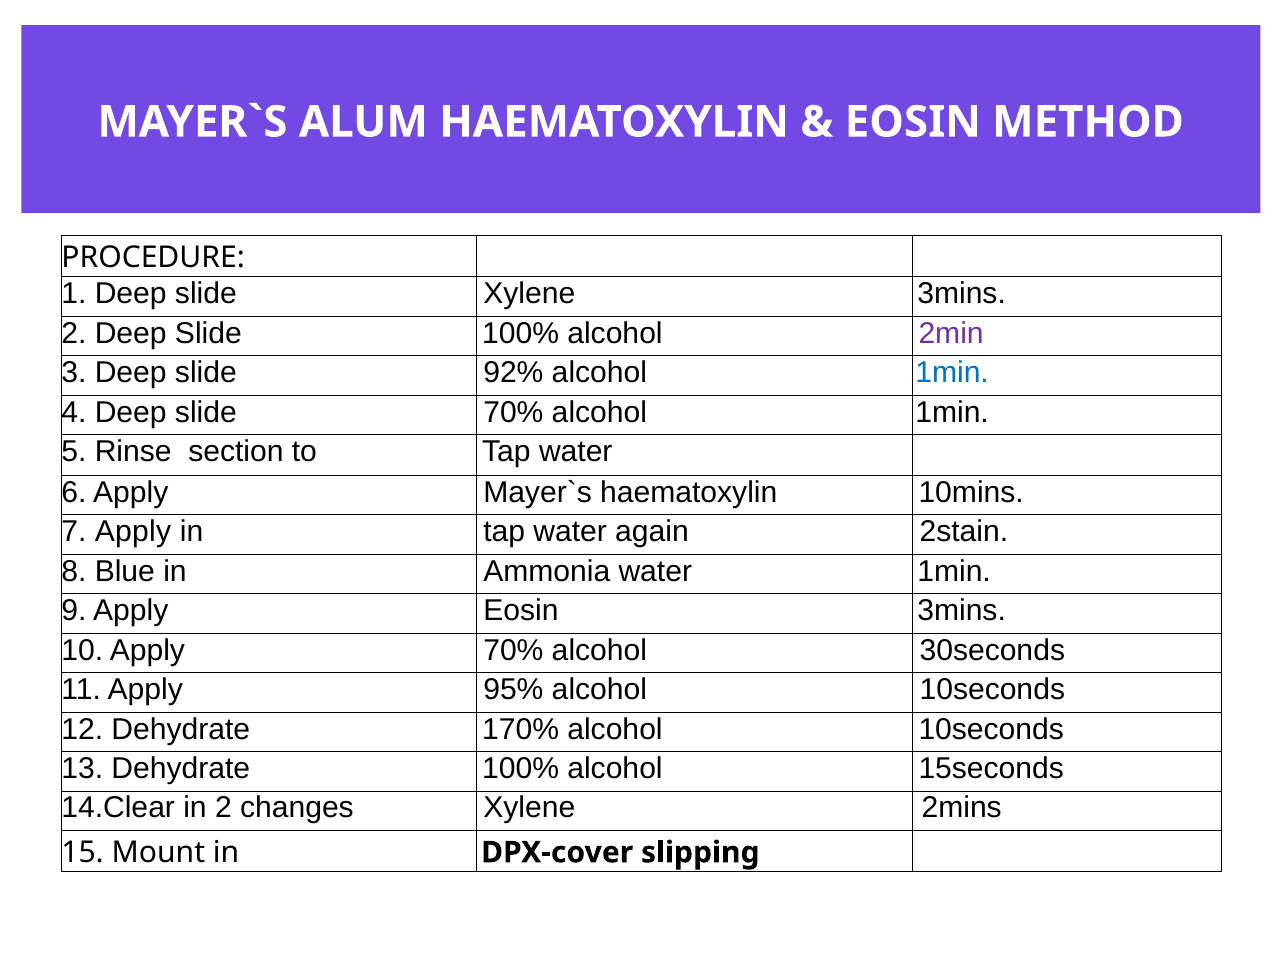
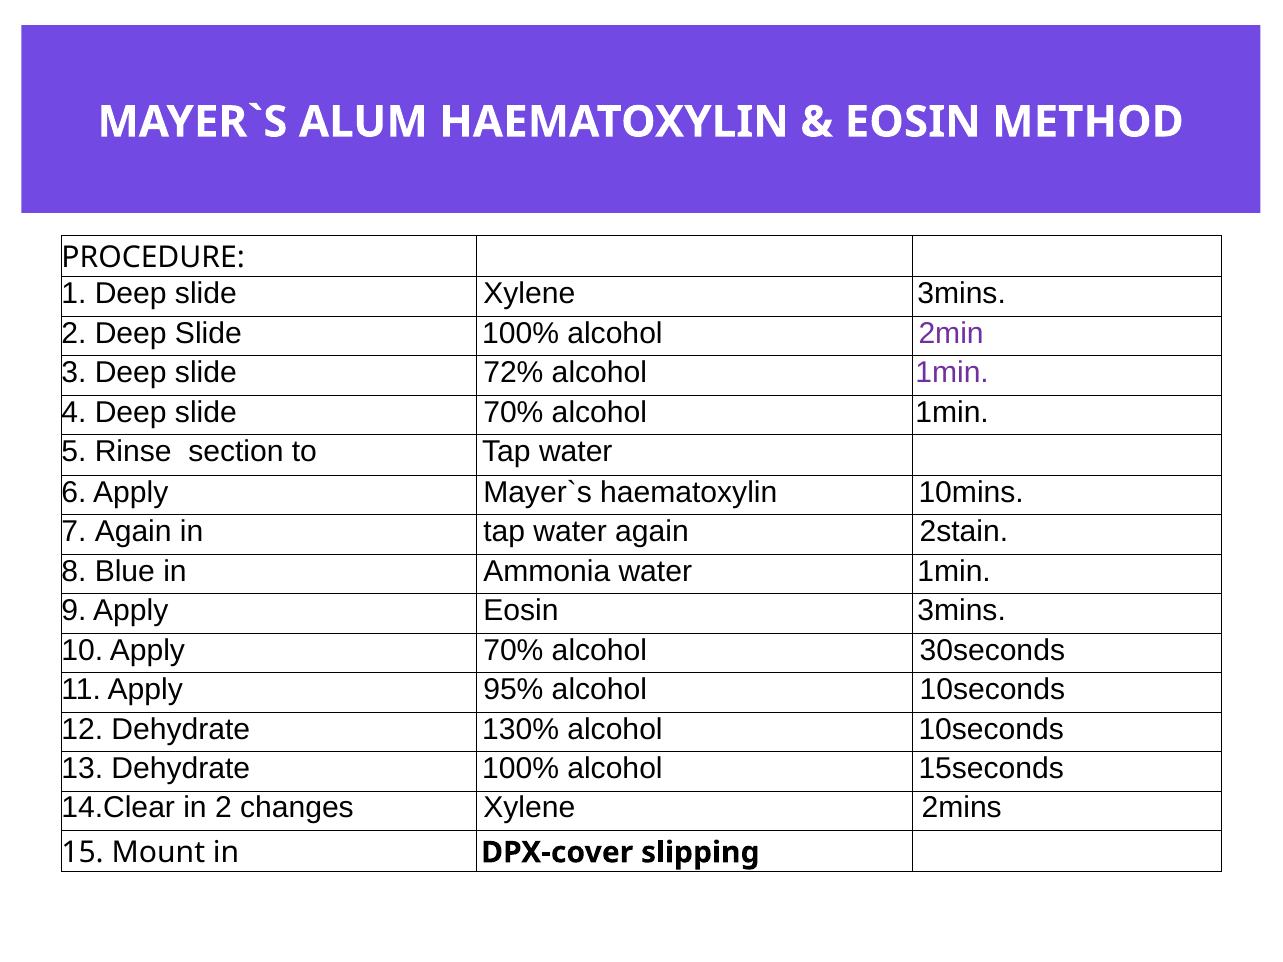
92%: 92% -> 72% (513, 373)
1min colour: blue -> purple (952, 373)
7 Apply: Apply -> Again (133, 532)
170%: 170% -> 130% (521, 729)
